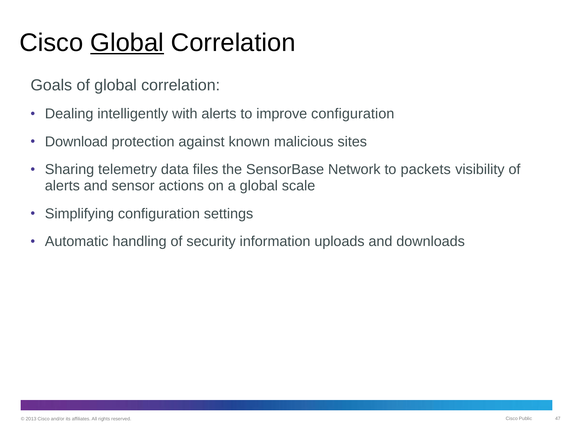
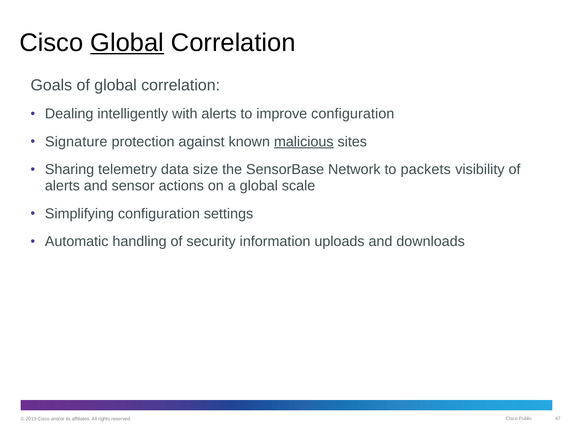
Download: Download -> Signature (76, 142)
malicious underline: none -> present (304, 142)
files: files -> size (206, 169)
